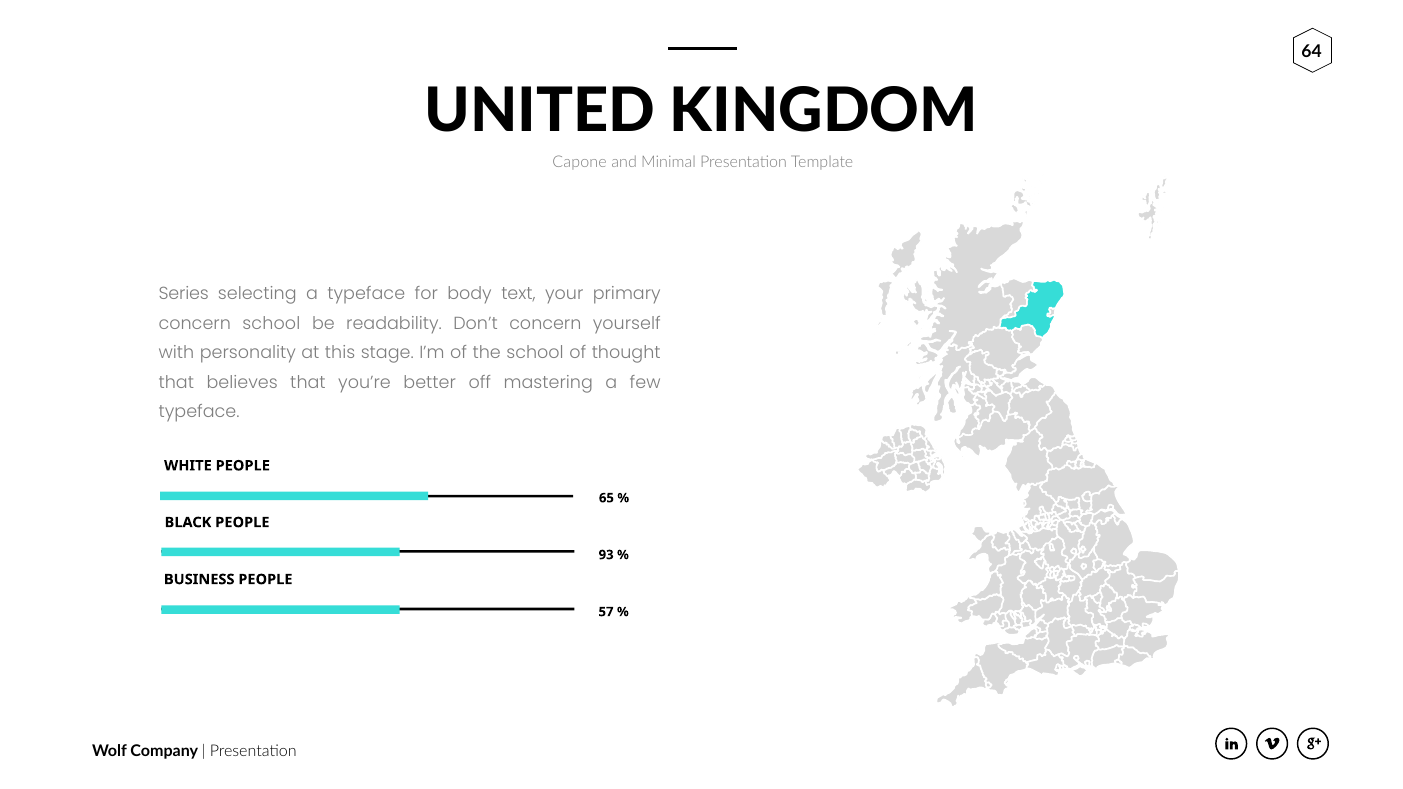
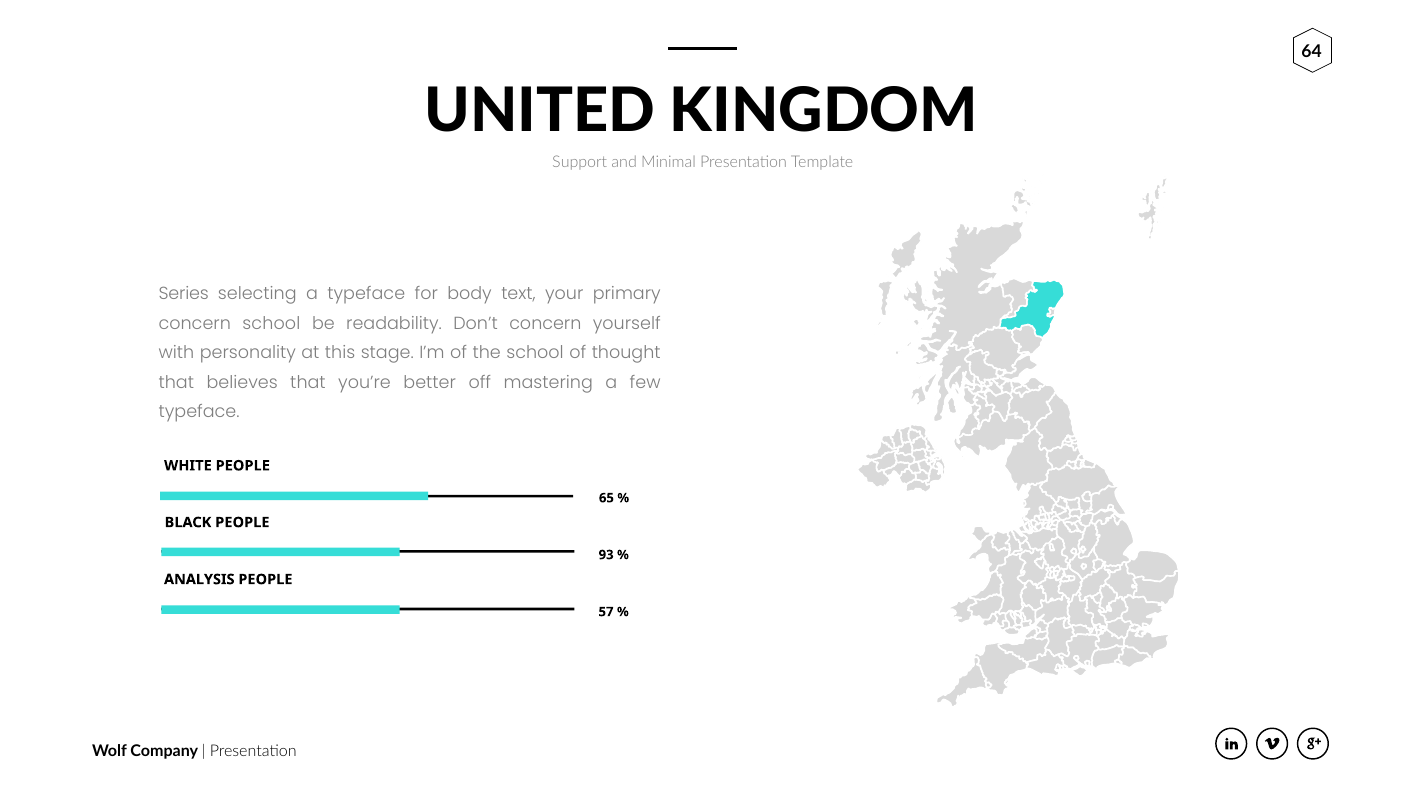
Capone: Capone -> Support (580, 162)
BUSINESS: BUSINESS -> ANALYSIS (199, 580)
